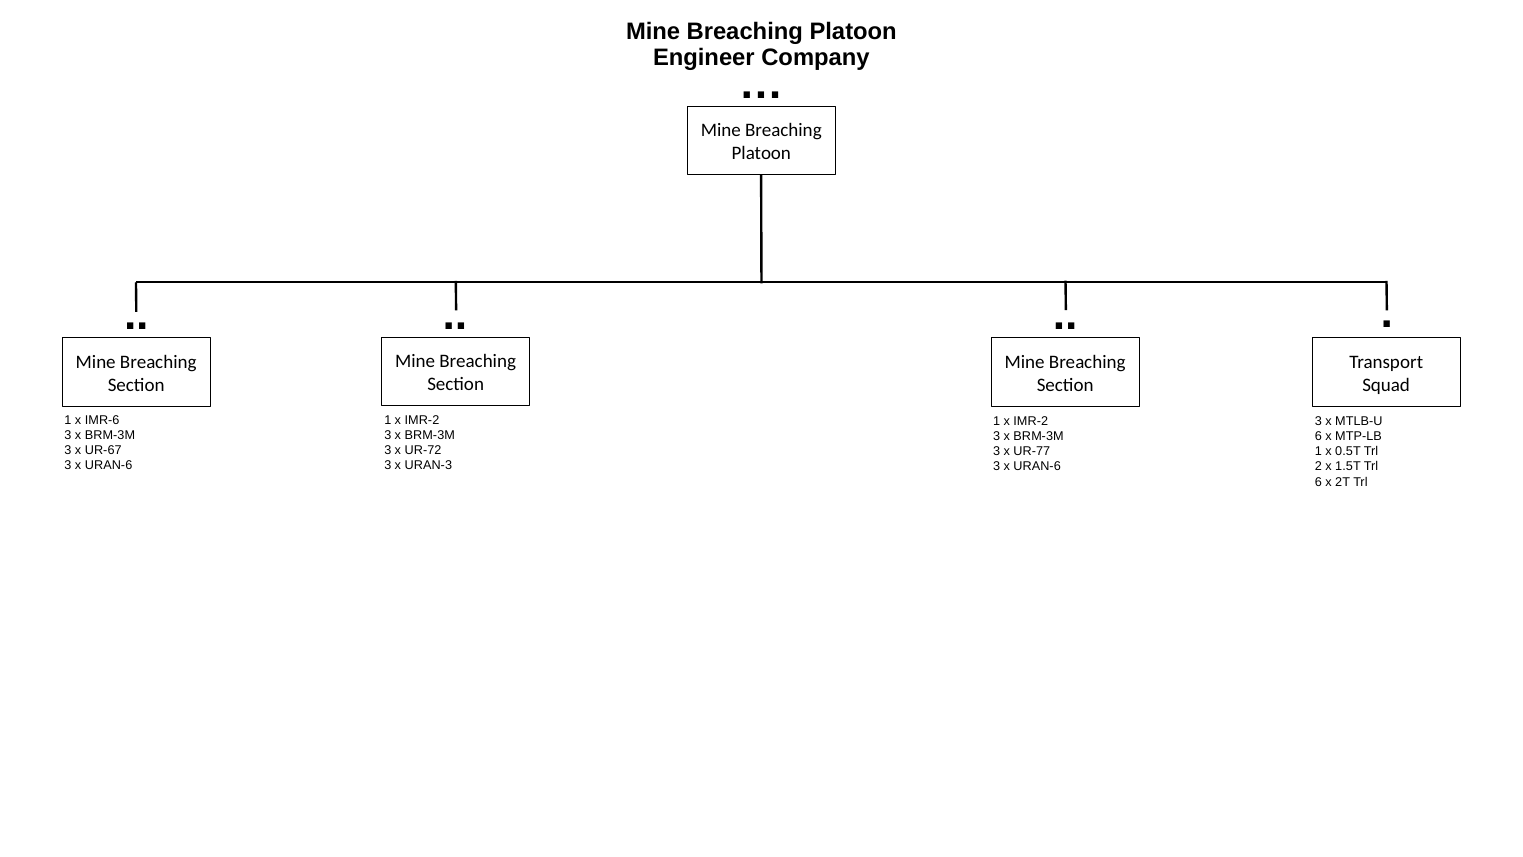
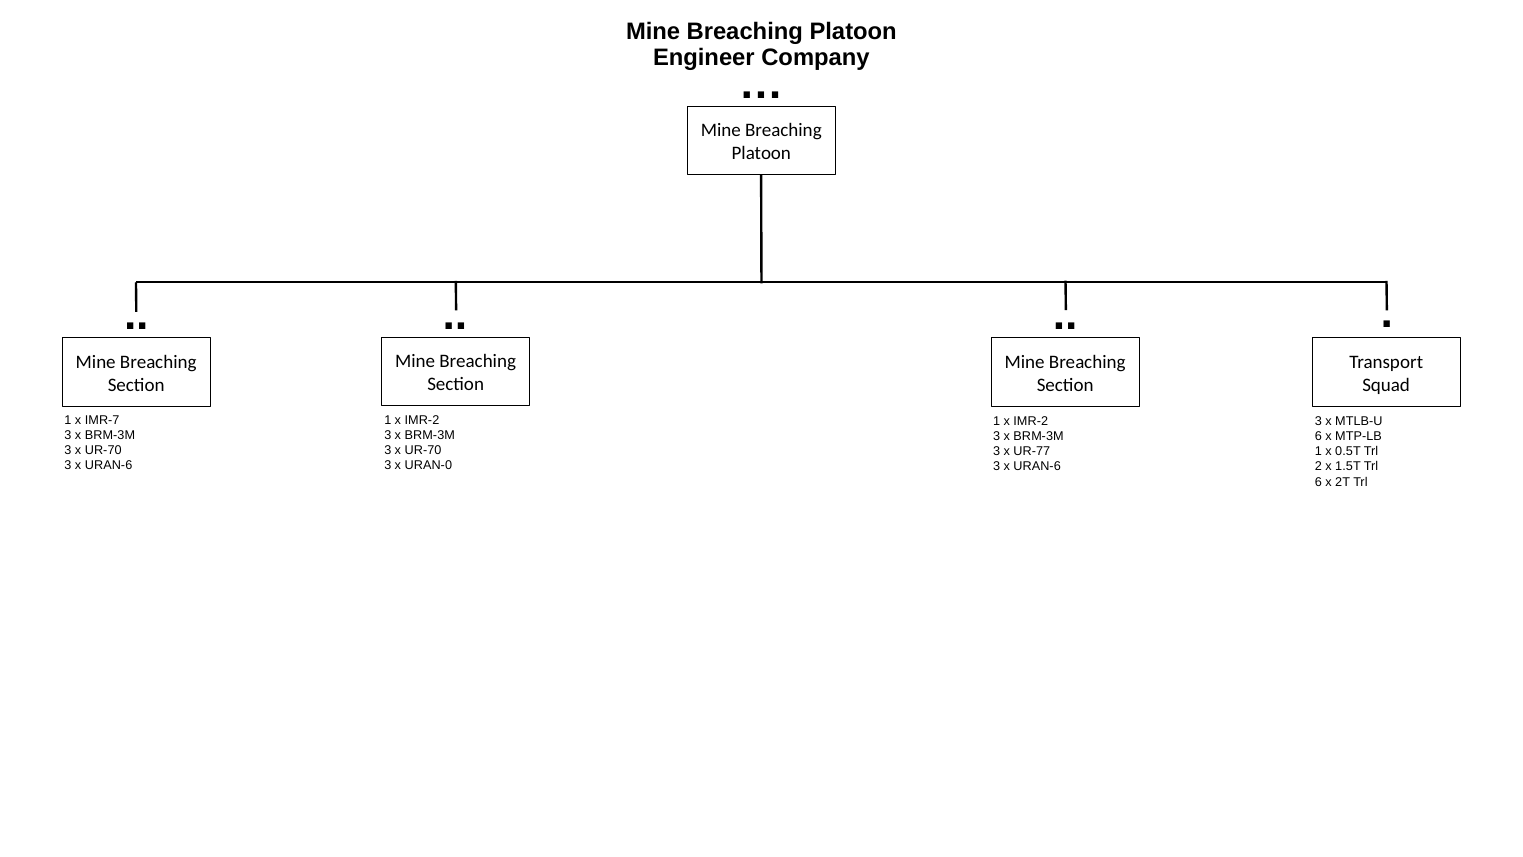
IMR-6: IMR-6 -> IMR-7 (102, 420)
UR-67: UR-67 -> UR-70 (103, 450)
UR-72: UR-72 -> UR-70 (423, 450)
URAN-3: URAN-3 -> URAN-0 (428, 465)
